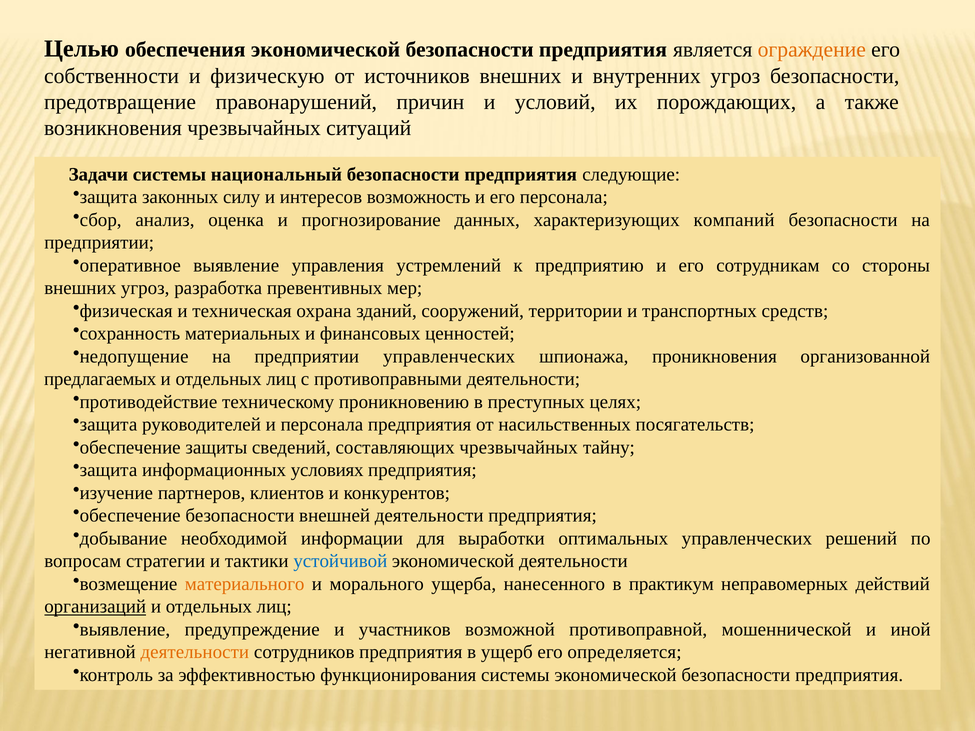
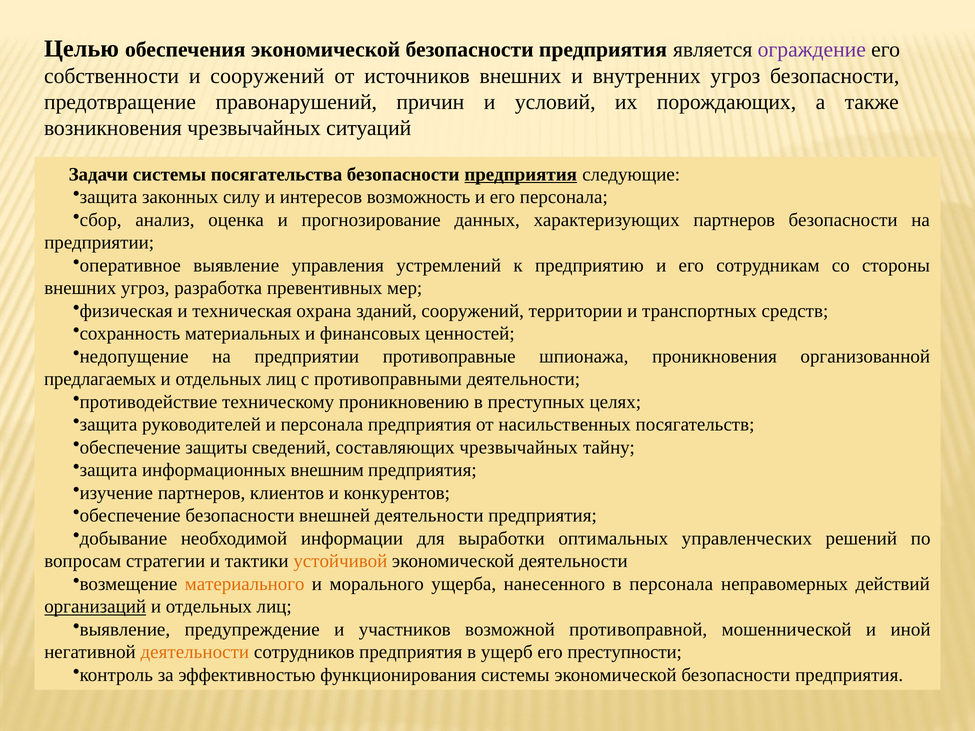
ограждение colour: orange -> purple (812, 50)
и физическую: физическую -> сооружений (267, 76)
национальный: национальный -> посягательства (277, 174)
предприятия underline: none -> present (521, 174)
характеризующих компаний: компаний -> партнеров (734, 220)
предприятии управленческих: управленческих -> противоправные (449, 357)
условиях: условиях -> внешним (327, 470)
устойчивой colour: blue -> orange (340, 561)
в практикум: практикум -> персонала (671, 584)
определяется: определяется -> преступности (625, 652)
